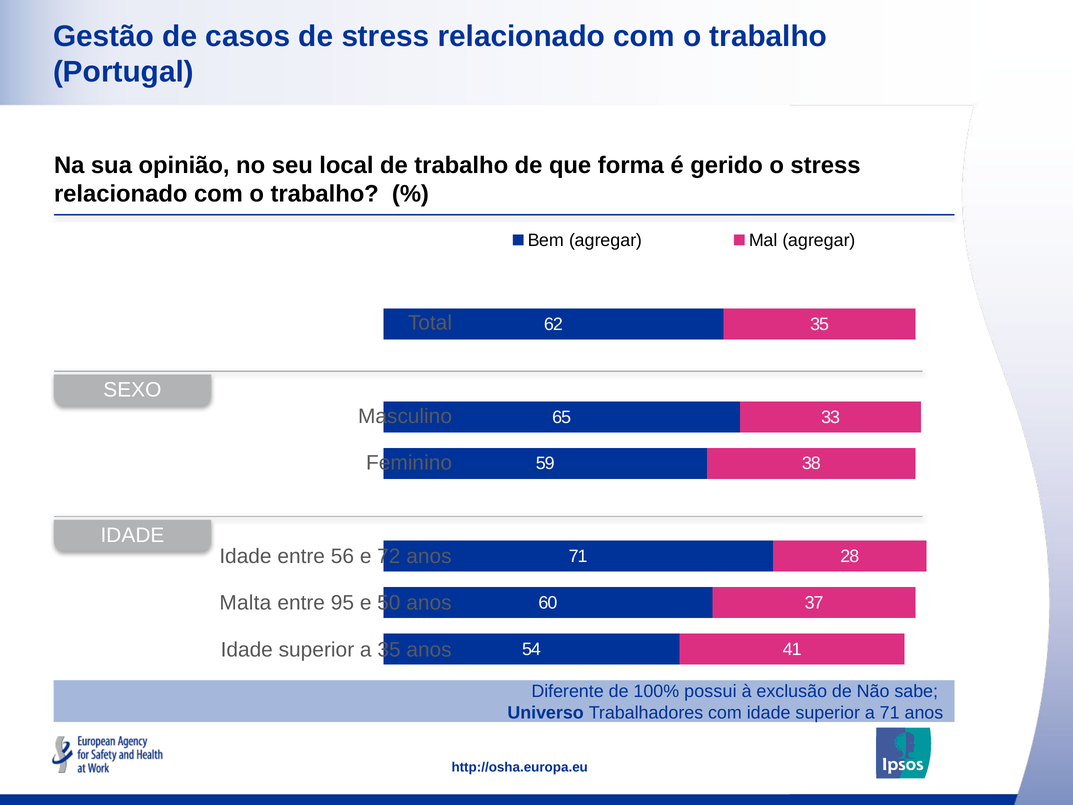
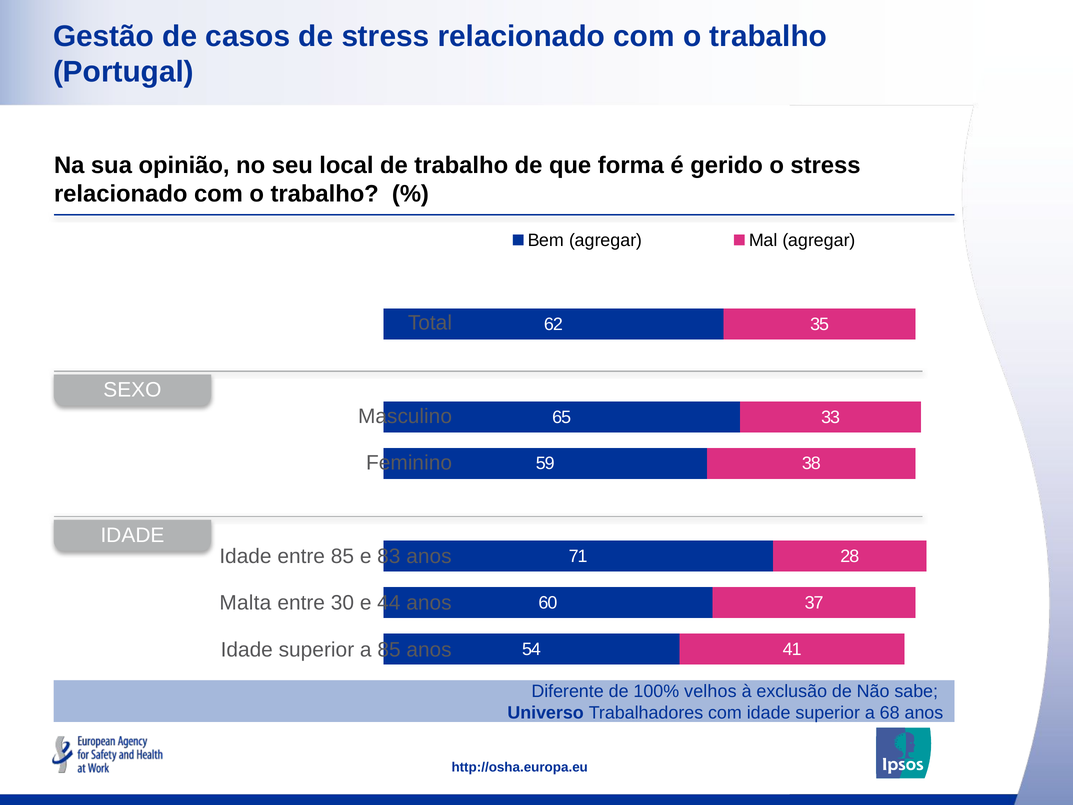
entre 56: 56 -> 85 (342, 556)
72: 72 -> 83 (389, 556)
95: 95 -> 30 (342, 603)
50: 50 -> 44 (389, 603)
a 35: 35 -> 85 (389, 650)
possui: possui -> velhos (710, 691)
a 71: 71 -> 68 (890, 713)
